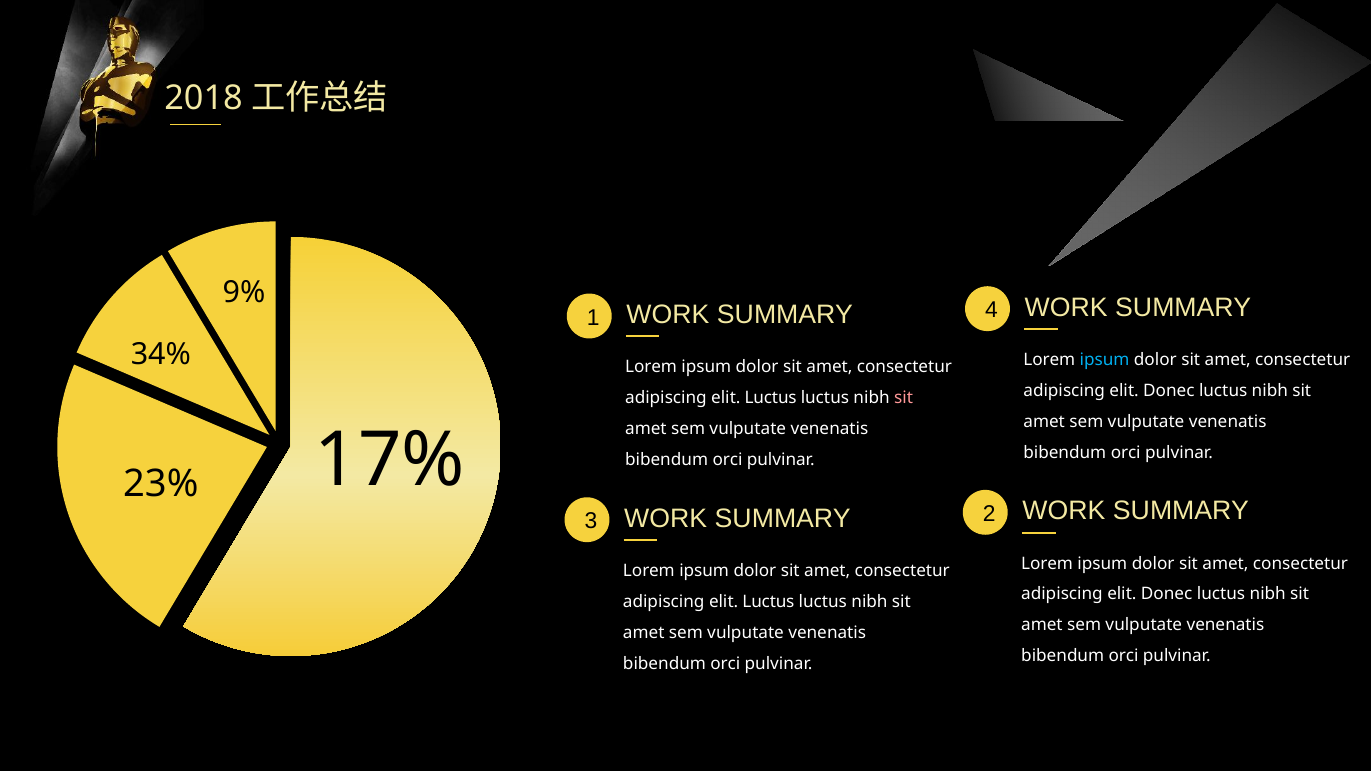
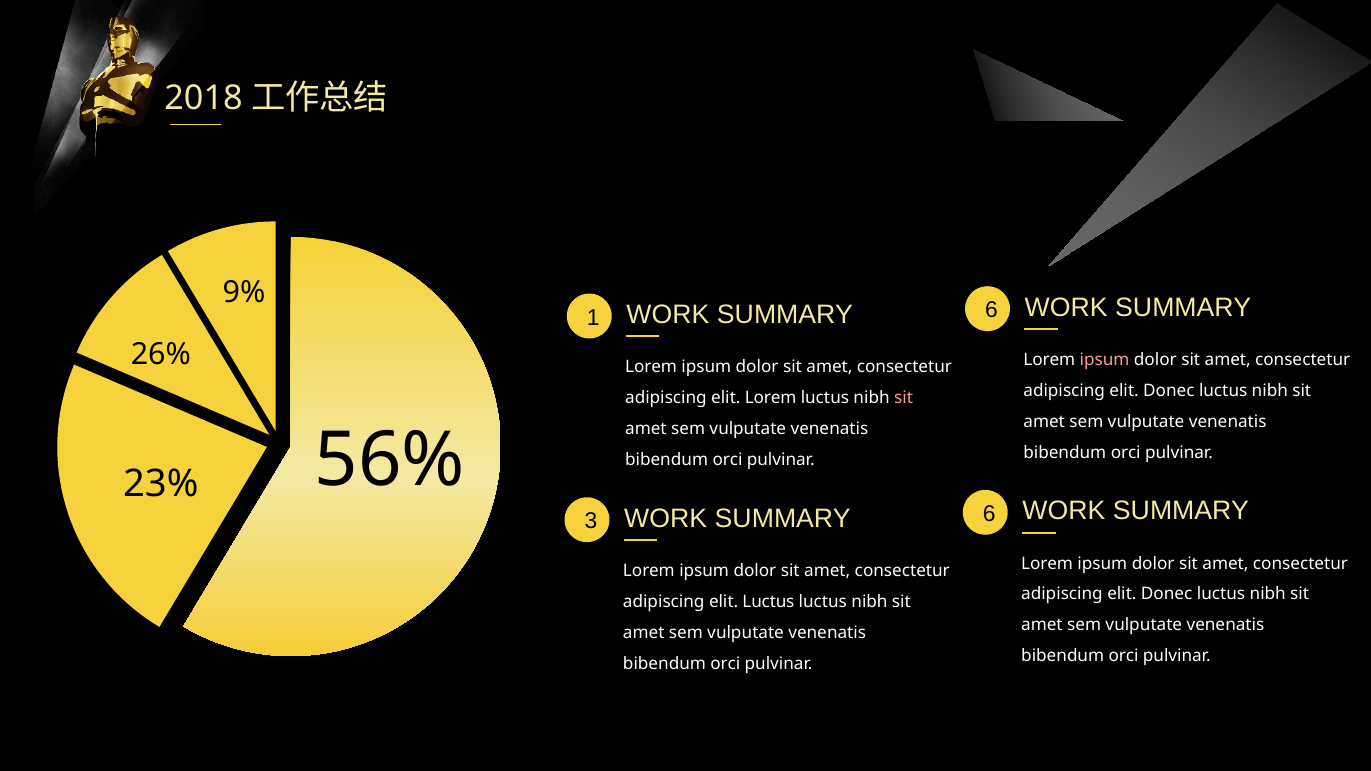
4: 4 -> 6 (991, 310)
34%: 34% -> 26% (161, 355)
ipsum colour: light blue -> pink (1105, 360)
Luctus: Luctus -> Lorem (771, 398)
17%: 17% -> 56% (390, 461)
2: 2 -> 6 (989, 514)
